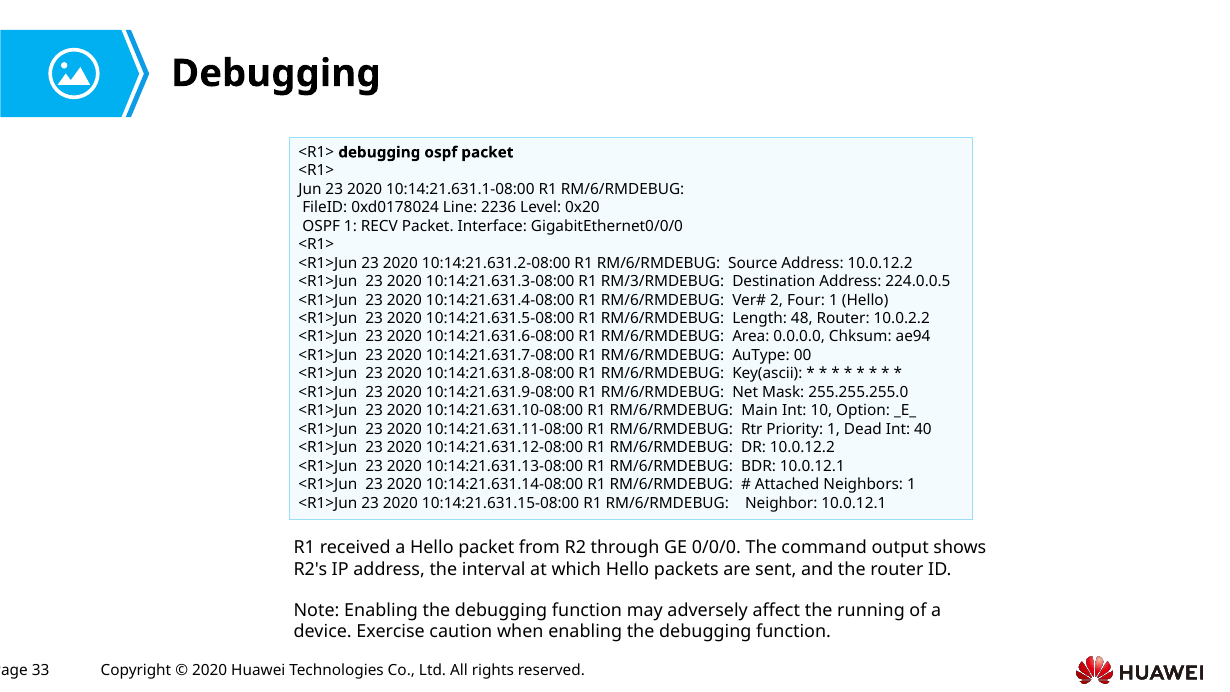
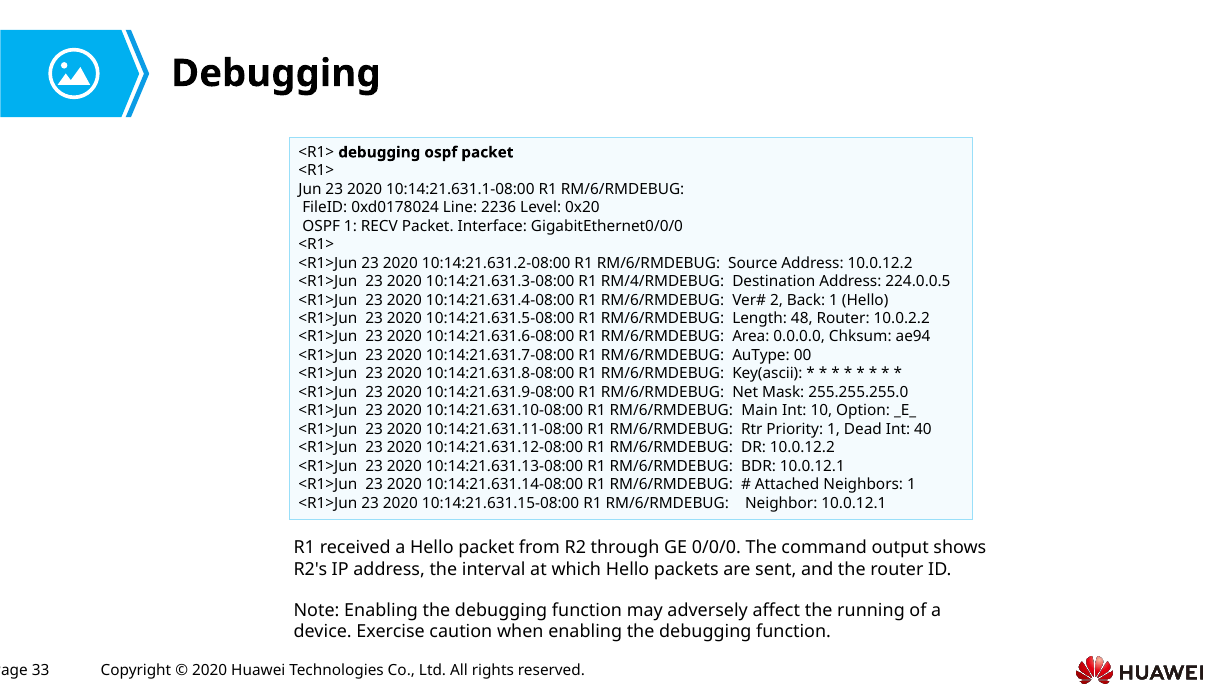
RM/3/RMDEBUG: RM/3/RMDEBUG -> RM/4/RMDEBUG (663, 281)
Four: Four -> Back (806, 300)
